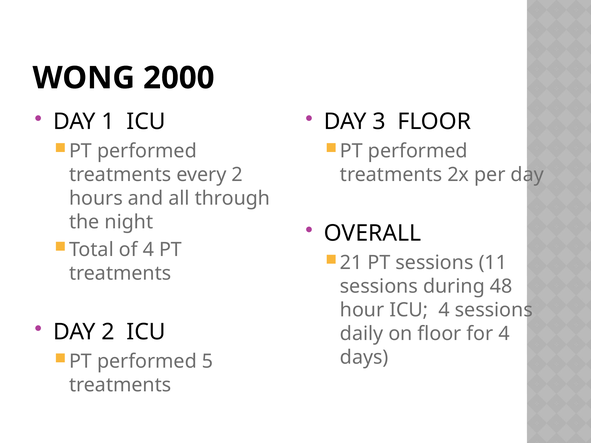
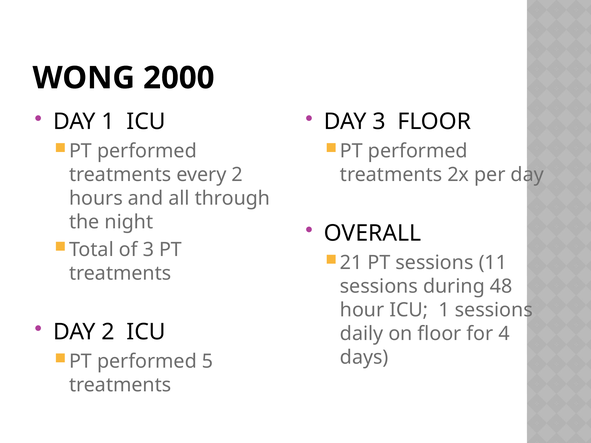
of 4: 4 -> 3 (148, 250)
ICU 4: 4 -> 1 (444, 310)
